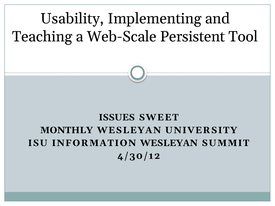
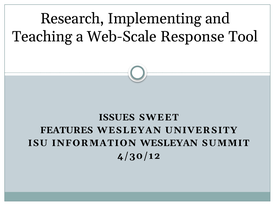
Usability: Usability -> Research (72, 19)
Persistent: Persistent -> Response (192, 37)
MONTHLY: MONTHLY -> FEATURES (67, 130)
